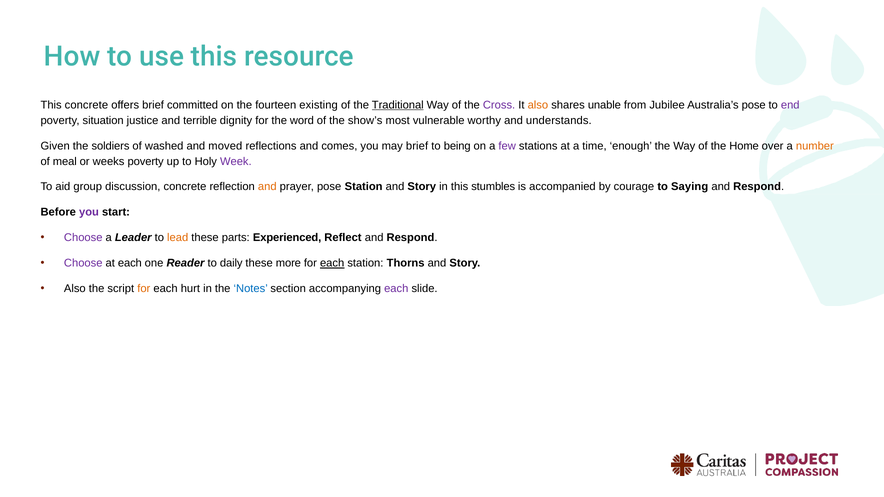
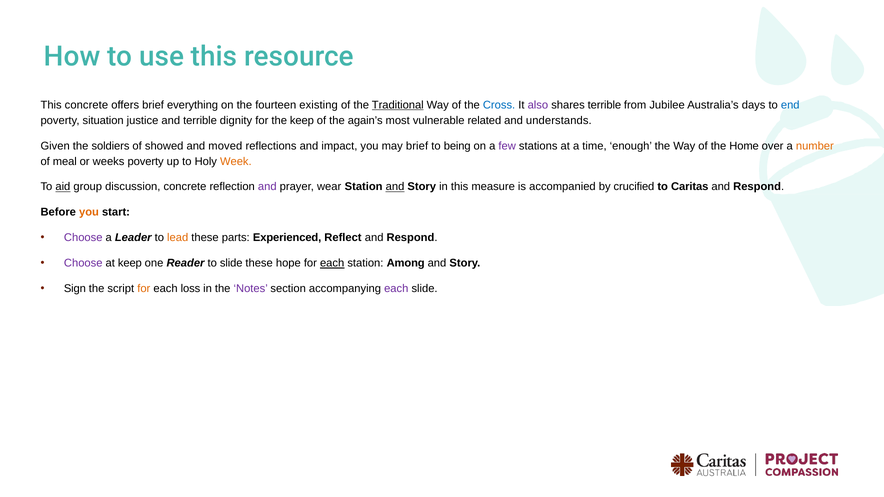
committed: committed -> everything (193, 105)
Cross colour: purple -> blue (499, 105)
also colour: orange -> purple (538, 105)
shares unable: unable -> terrible (604, 105)
Australia’s pose: pose -> days (754, 105)
end colour: purple -> blue (790, 105)
the word: word -> keep (302, 121)
show’s: show’s -> again’s (365, 121)
worthy: worthy -> related (484, 121)
washed: washed -> showed (164, 146)
comes: comes -> impact (339, 146)
Week colour: purple -> orange (236, 161)
aid underline: none -> present (63, 187)
and colour: orange -> purple (267, 187)
prayer pose: pose -> wear (329, 187)
and underline: none -> present (395, 187)
stumbles: stumbles -> measure (493, 187)
courage: courage -> crucified (634, 187)
Saying: Saying -> Caritas (690, 187)
you colour: purple -> orange (89, 212)
at each: each -> keep (130, 263)
to daily: daily -> slide (231, 263)
more: more -> hope (288, 263)
Thorns: Thorns -> Among (406, 263)
Also: Also -> Sign (75, 289)
hurt: hurt -> loss (190, 289)
Notes colour: blue -> purple (251, 289)
